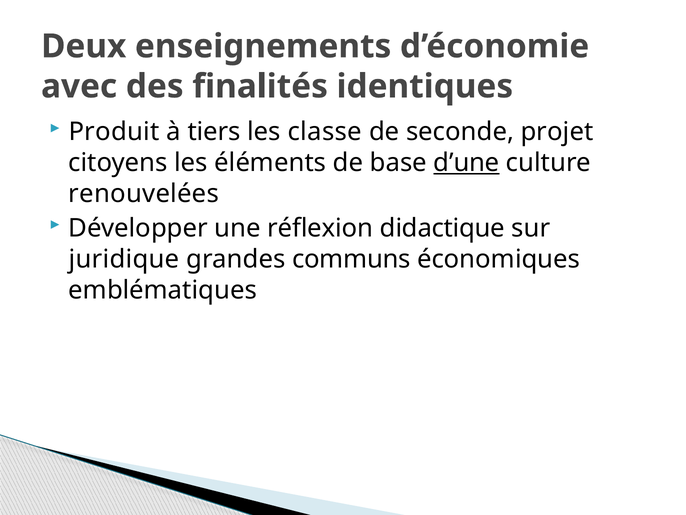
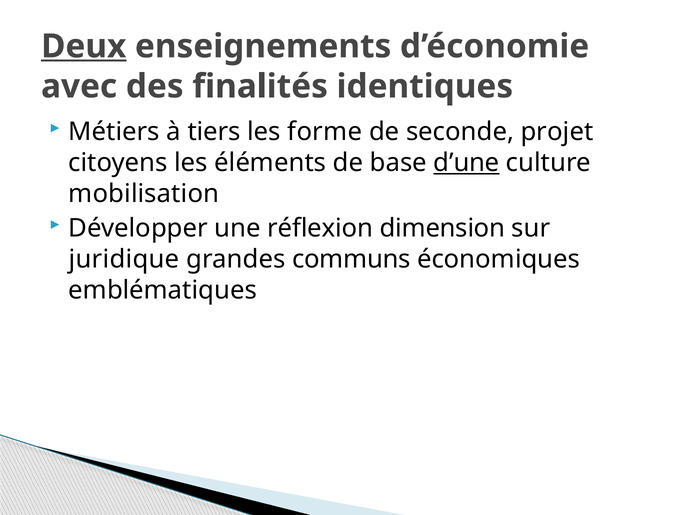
Deux underline: none -> present (84, 46)
Produit: Produit -> Métiers (114, 132)
classe: classe -> forme (325, 132)
renouvelées: renouvelées -> mobilisation (144, 194)
didactique: didactique -> dimension (442, 228)
